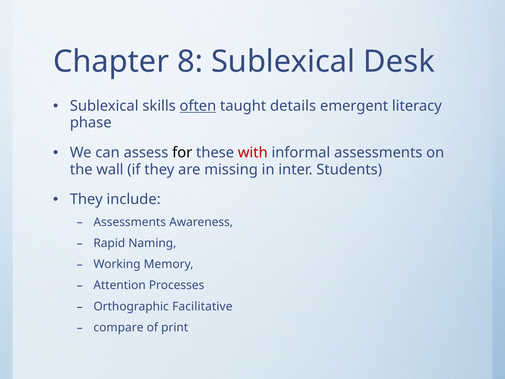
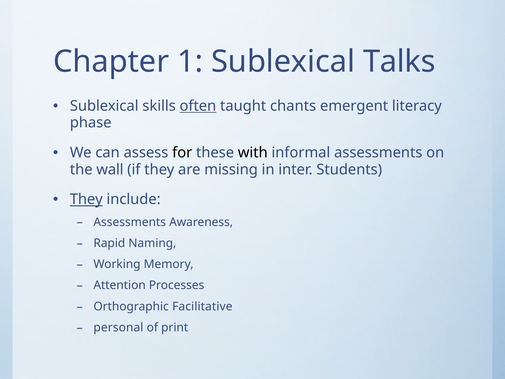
8: 8 -> 1 (190, 62)
Desk: Desk -> Talks (399, 62)
details: details -> chants (293, 106)
with colour: red -> black (253, 153)
They underline: none -> present (86, 199)
compare: compare -> personal (118, 327)
